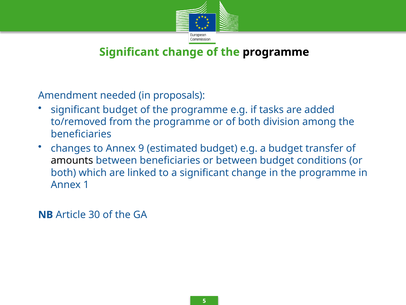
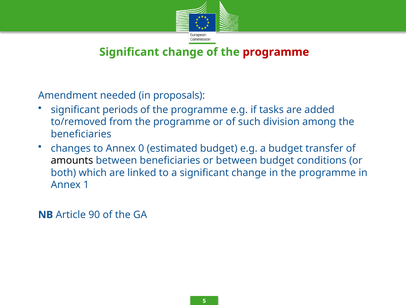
programme colour: black -> red (276, 52)
significant budget: budget -> periods (120, 110)
of both: both -> such (249, 122)
9: 9 -> 0 (141, 148)
30: 30 -> 90 (94, 214)
